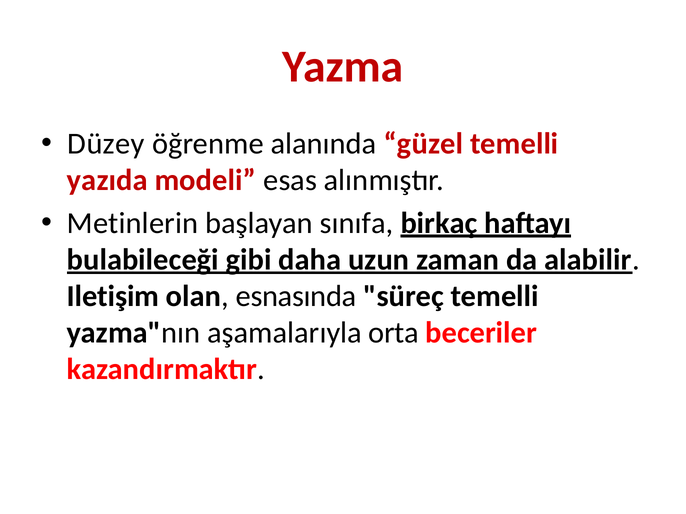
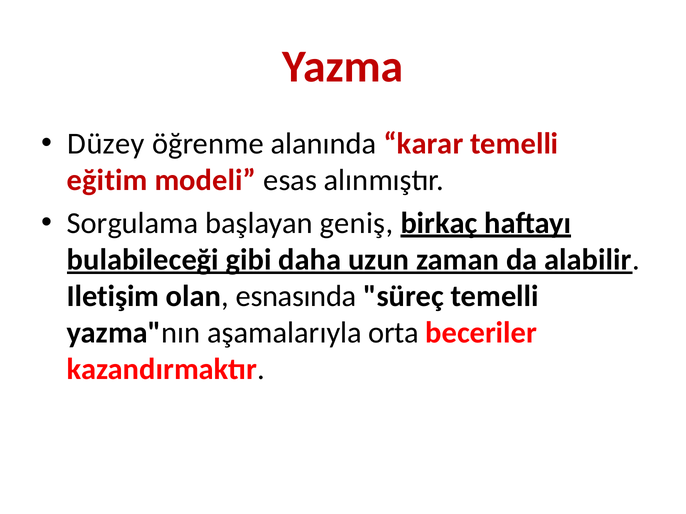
güzel: güzel -> karar (423, 144)
yazıda: yazıda -> eğitim (107, 181)
Metinlerin: Metinlerin -> Sorgulama (133, 223)
sınıfa: sınıfa -> geniş (357, 223)
